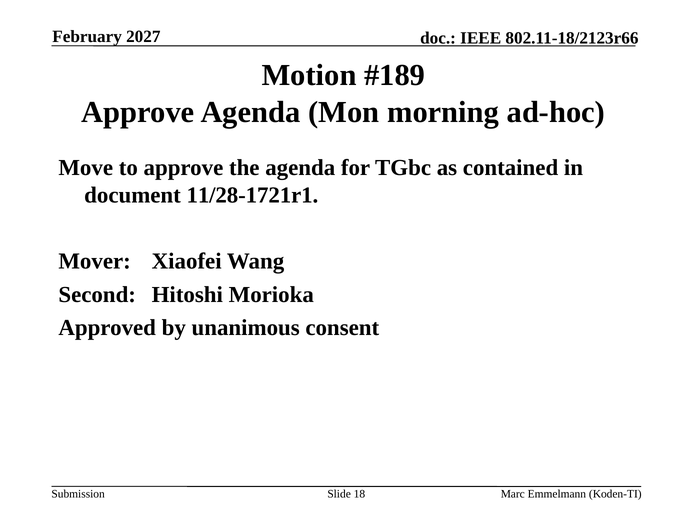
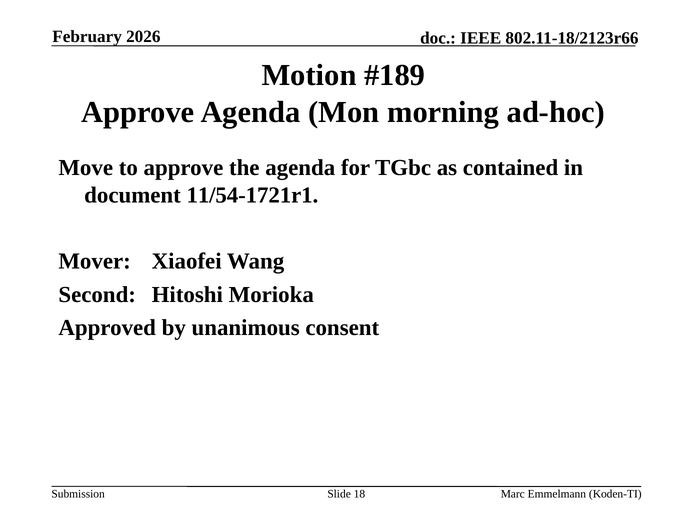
2027: 2027 -> 2026 (143, 36)
11/28-1721r1: 11/28-1721r1 -> 11/54-1721r1 (252, 195)
